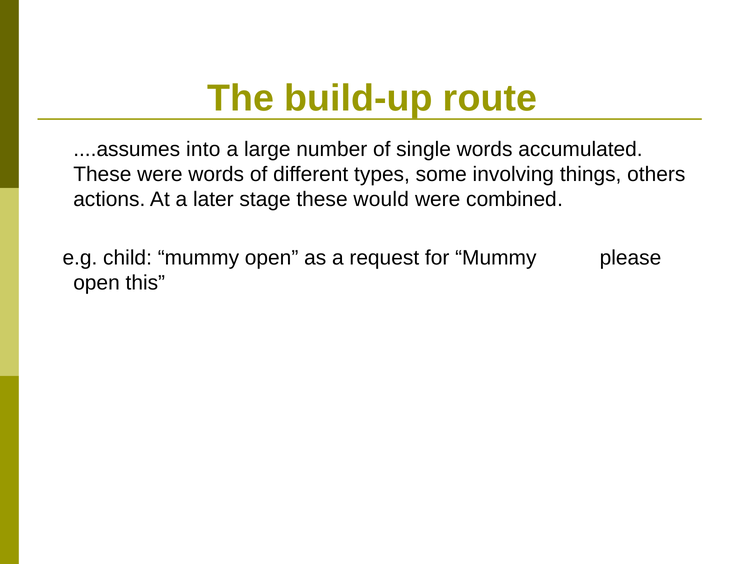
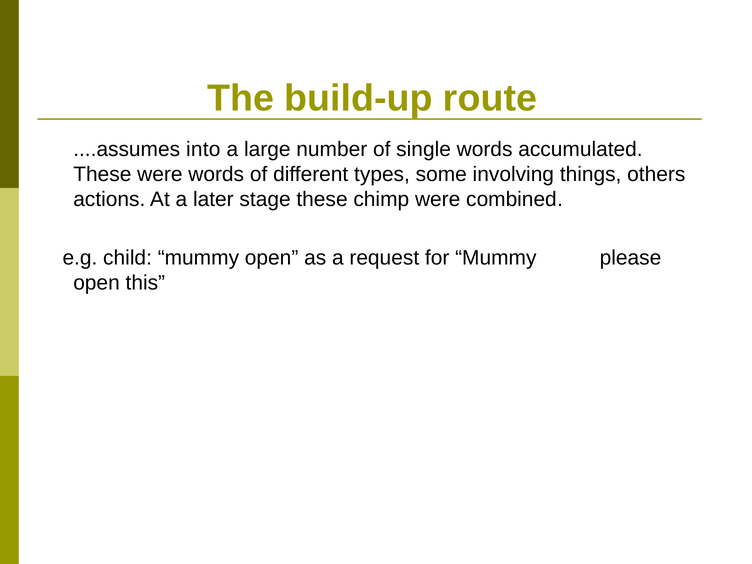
would: would -> chimp (381, 200)
